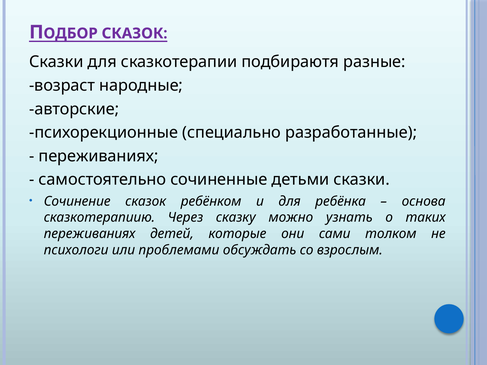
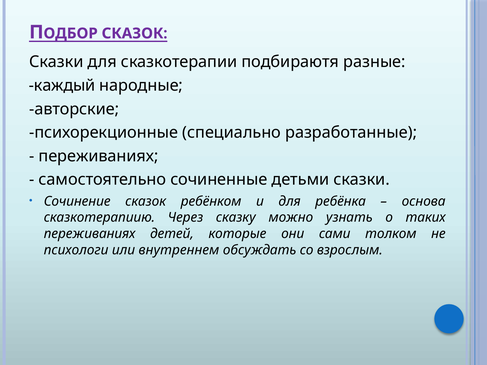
возраст: возраст -> каждый (62, 86)
проблемами: проблемами -> внутреннем (179, 250)
